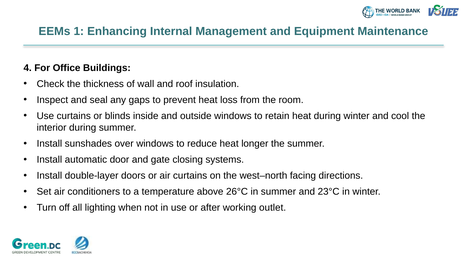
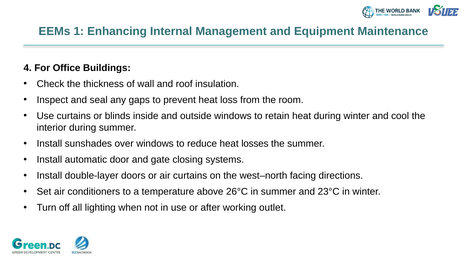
longer: longer -> losses (255, 144)
